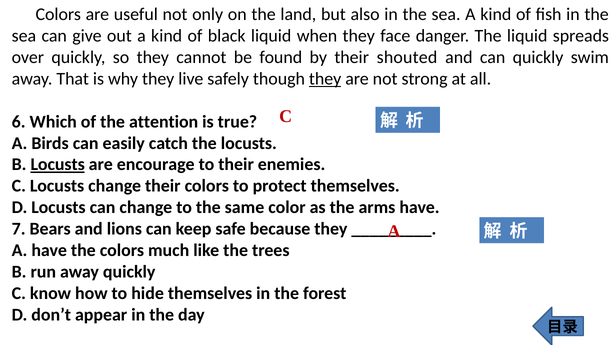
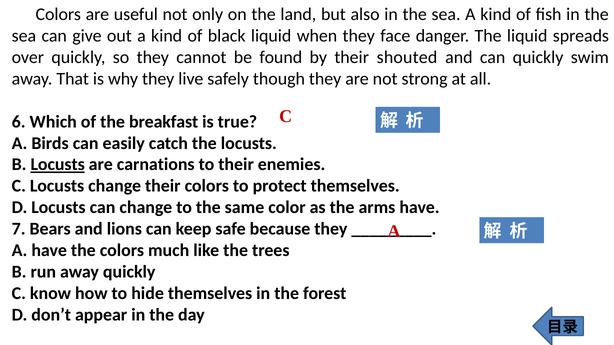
they underline: present -> none (325, 79)
attention: attention -> breakfast (164, 122)
encourage: encourage -> carnations (156, 165)
